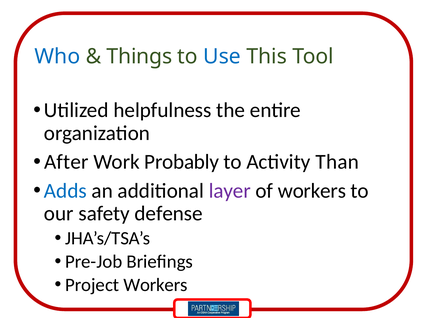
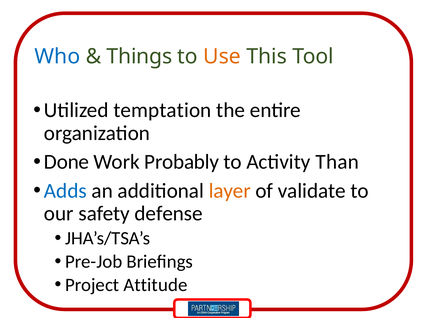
Use colour: blue -> orange (222, 57)
helpfulness: helpfulness -> temptation (162, 110)
After: After -> Done (67, 162)
layer colour: purple -> orange (230, 191)
of workers: workers -> validate (312, 191)
Project Workers: Workers -> Attitude (155, 285)
